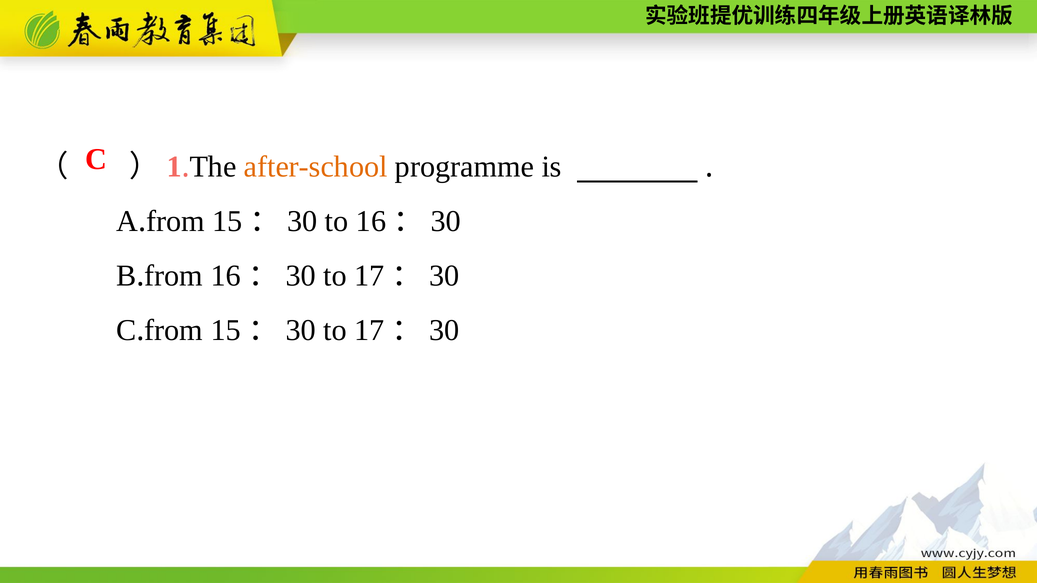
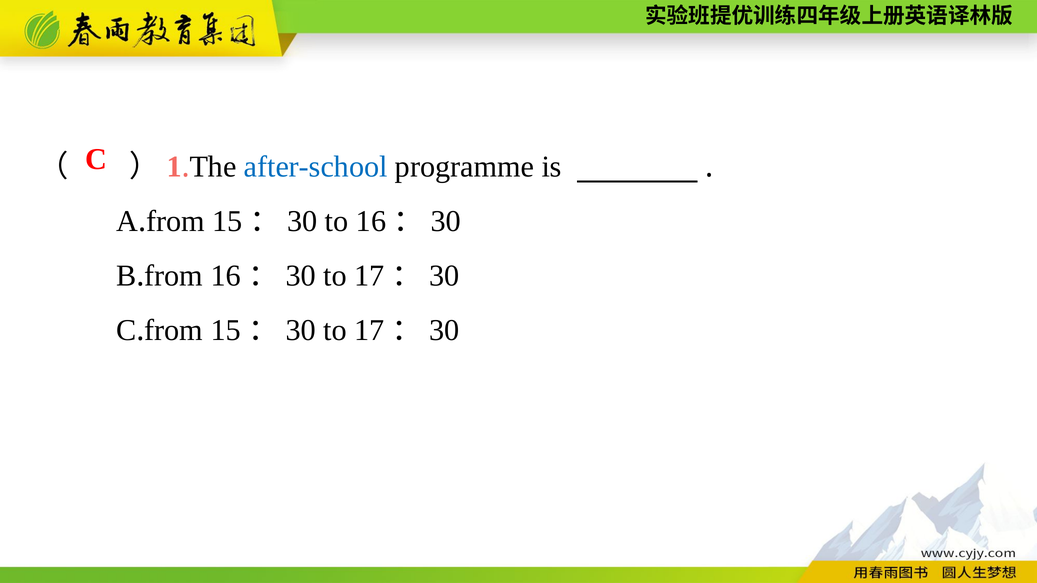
after-school colour: orange -> blue (316, 167)
